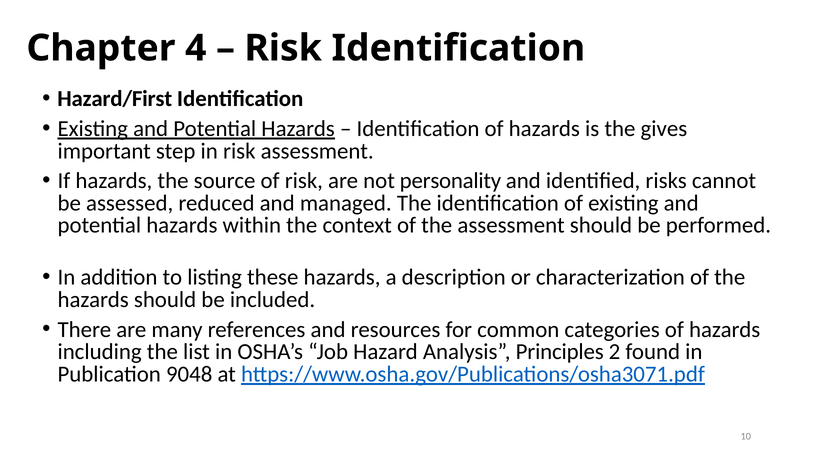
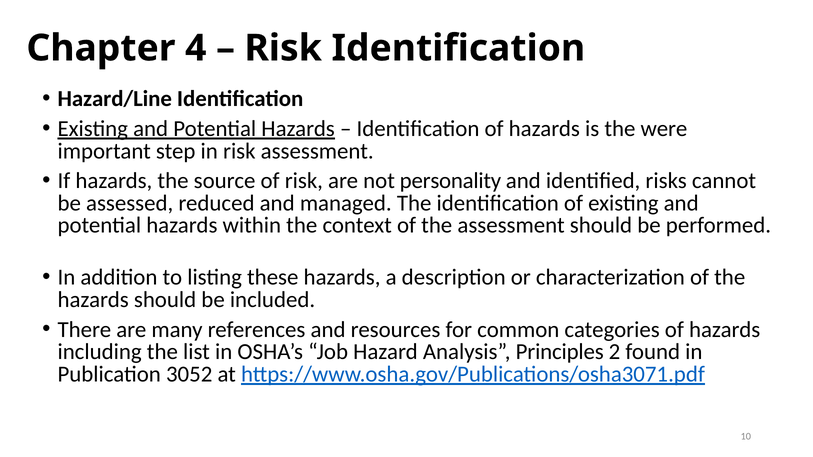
Hazard/First: Hazard/First -> Hazard/Line (115, 99)
gives: gives -> were (664, 129)
9048: 9048 -> 3052 (189, 375)
